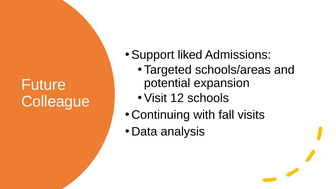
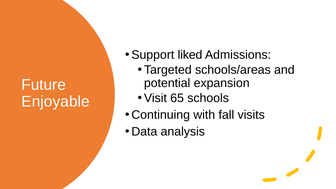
12: 12 -> 65 (177, 98)
Colleague: Colleague -> Enjoyable (56, 101)
